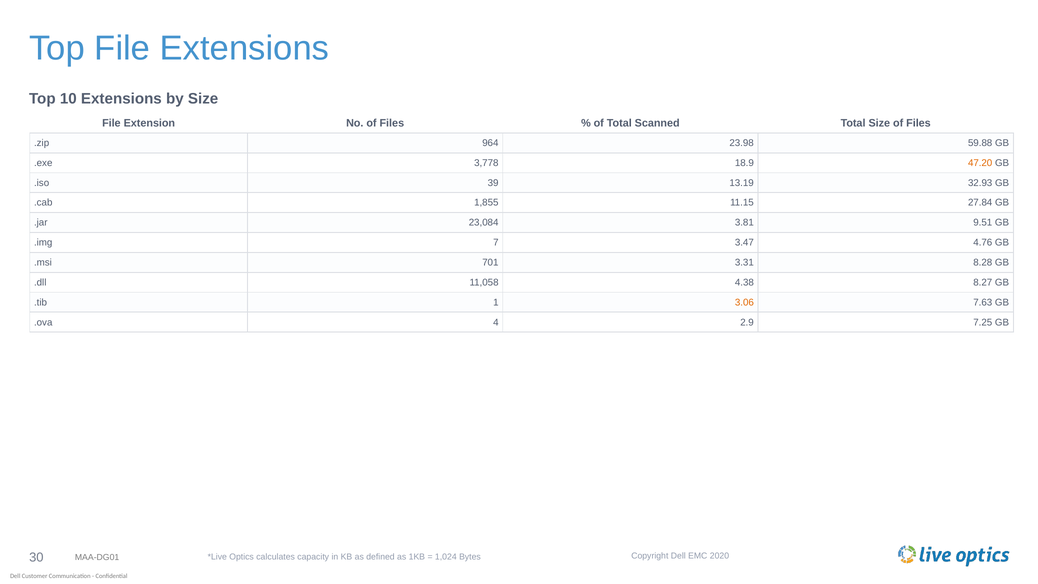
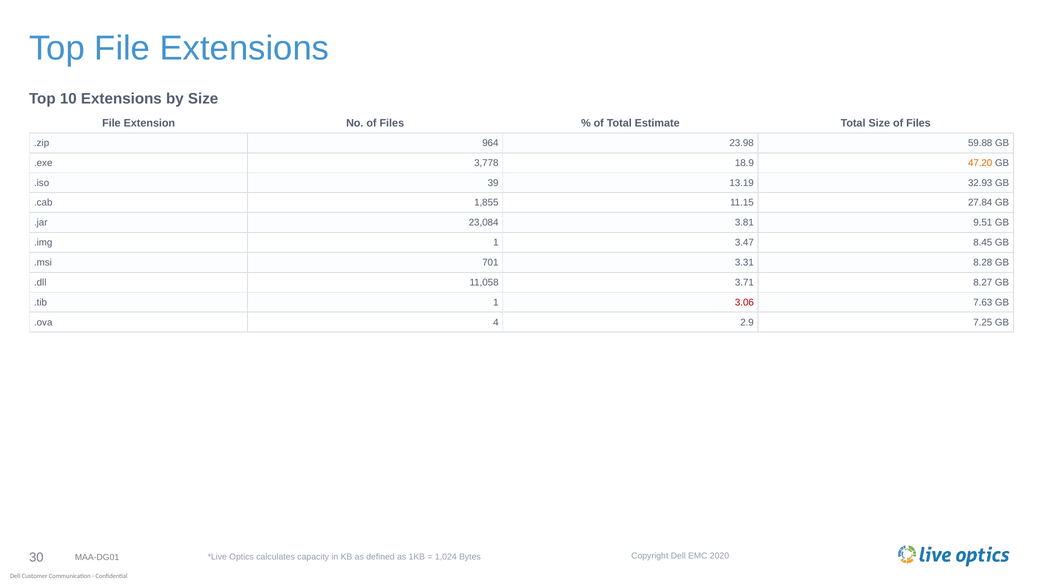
Scanned: Scanned -> Estimate (657, 123)
.img 7: 7 -> 1 (496, 243)
4.76: 4.76 -> 8.45 (983, 243)
4.38: 4.38 -> 3.71 (744, 282)
3.06 colour: orange -> red (744, 302)
